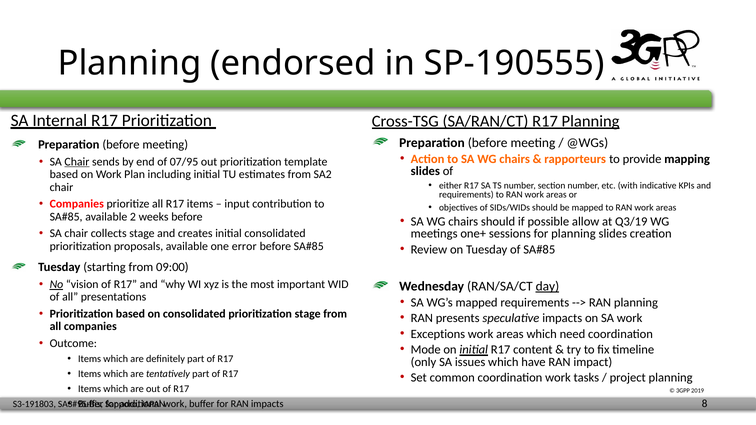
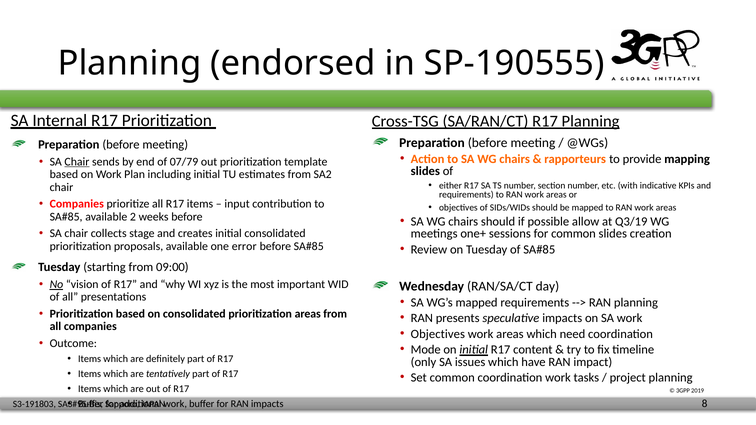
07/95: 07/95 -> 07/79 (184, 162)
for planning: planning -> common (574, 234)
day underline: present -> none (547, 286)
prioritization stage: stage -> areas (308, 314)
Exceptions: Exceptions -> Objectives (438, 334)
